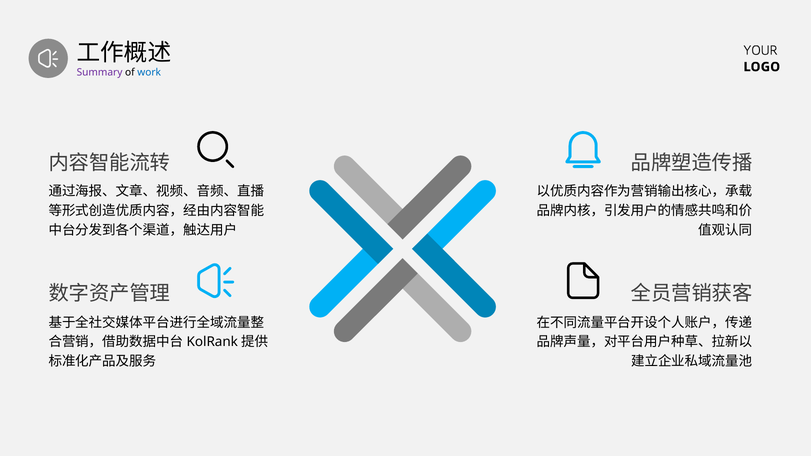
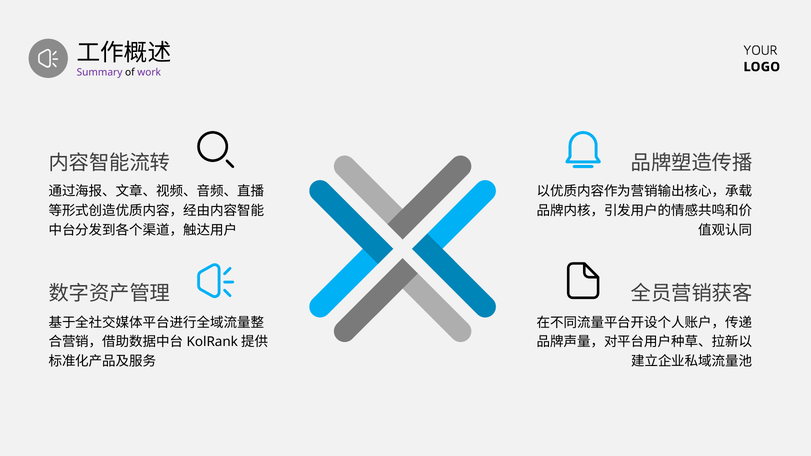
work colour: blue -> purple (149, 73)
